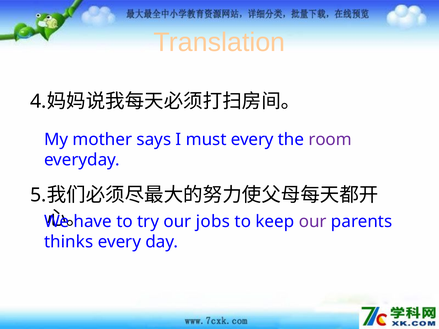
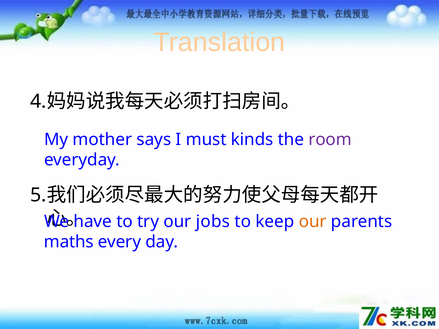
must every: every -> kinds (252, 140)
our colour: purple -> orange (313, 222)
thinks: thinks -> maths (69, 242)
